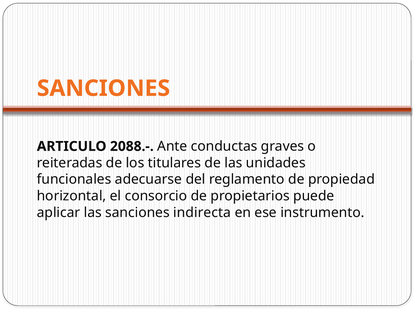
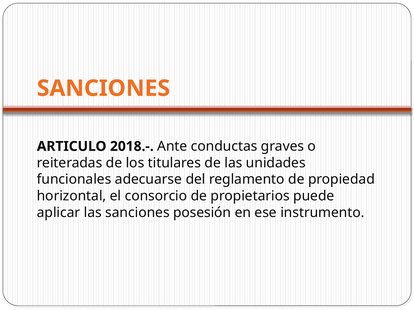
2088.-: 2088.- -> 2018.- (132, 147)
indirecta: indirecta -> posesión (202, 213)
